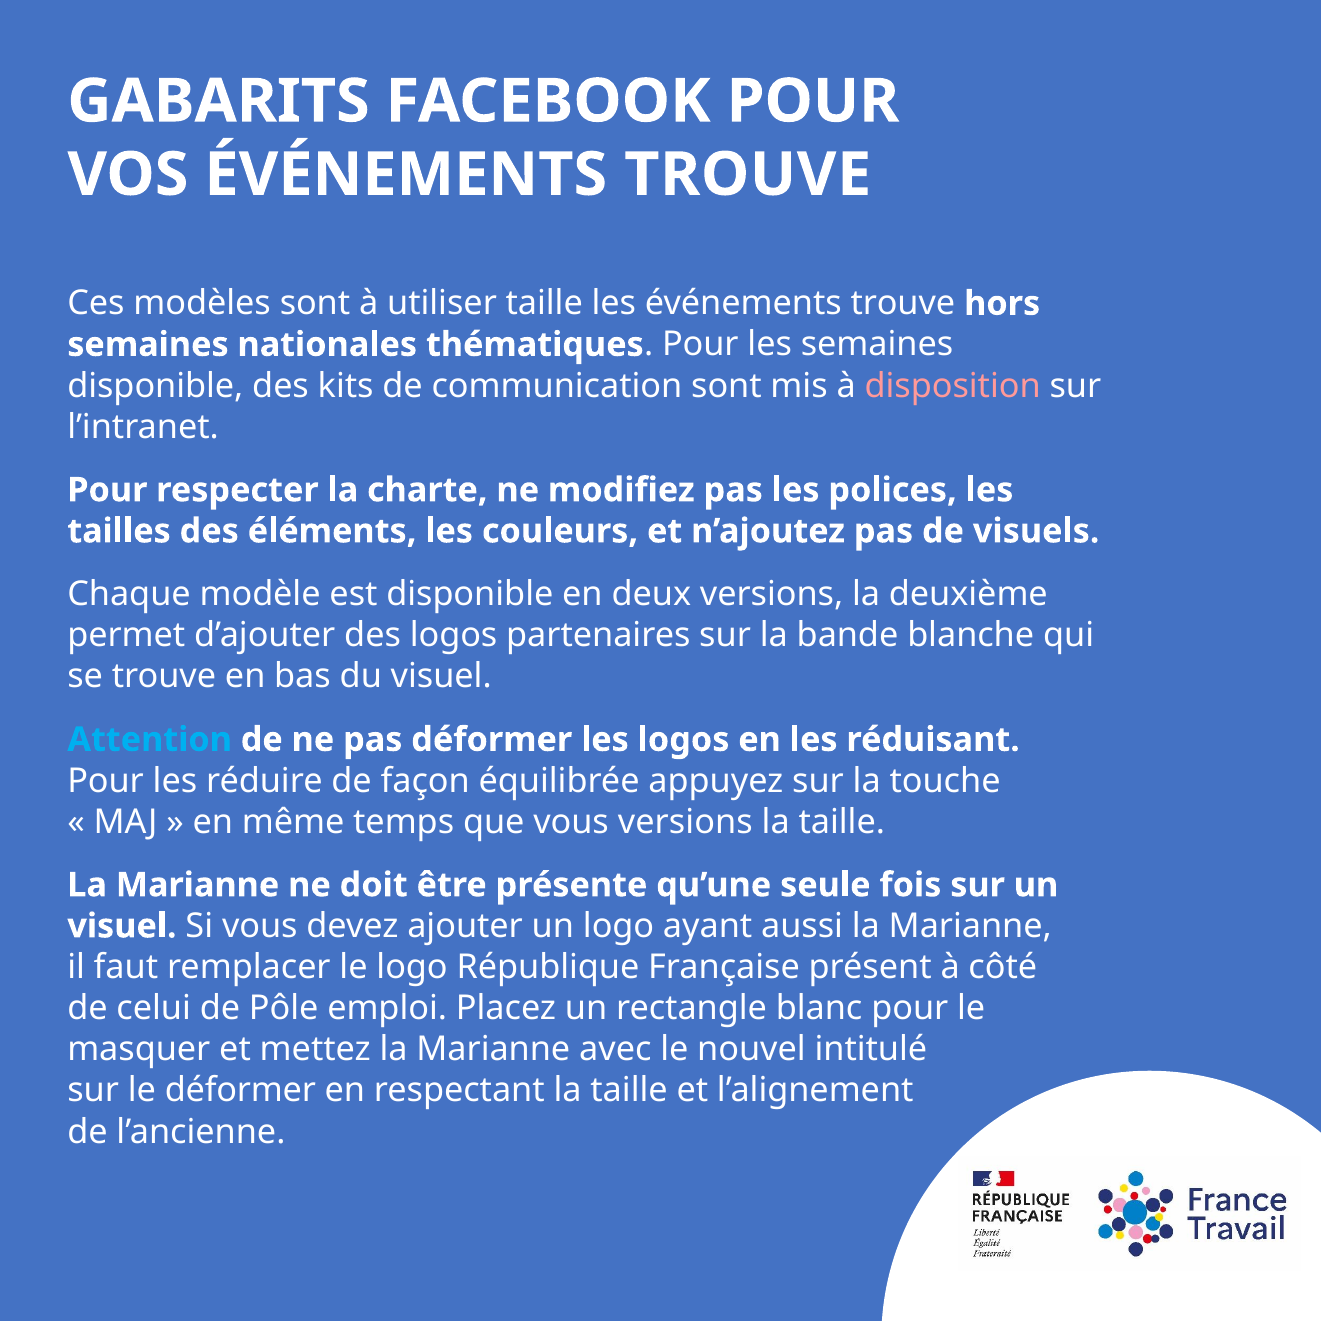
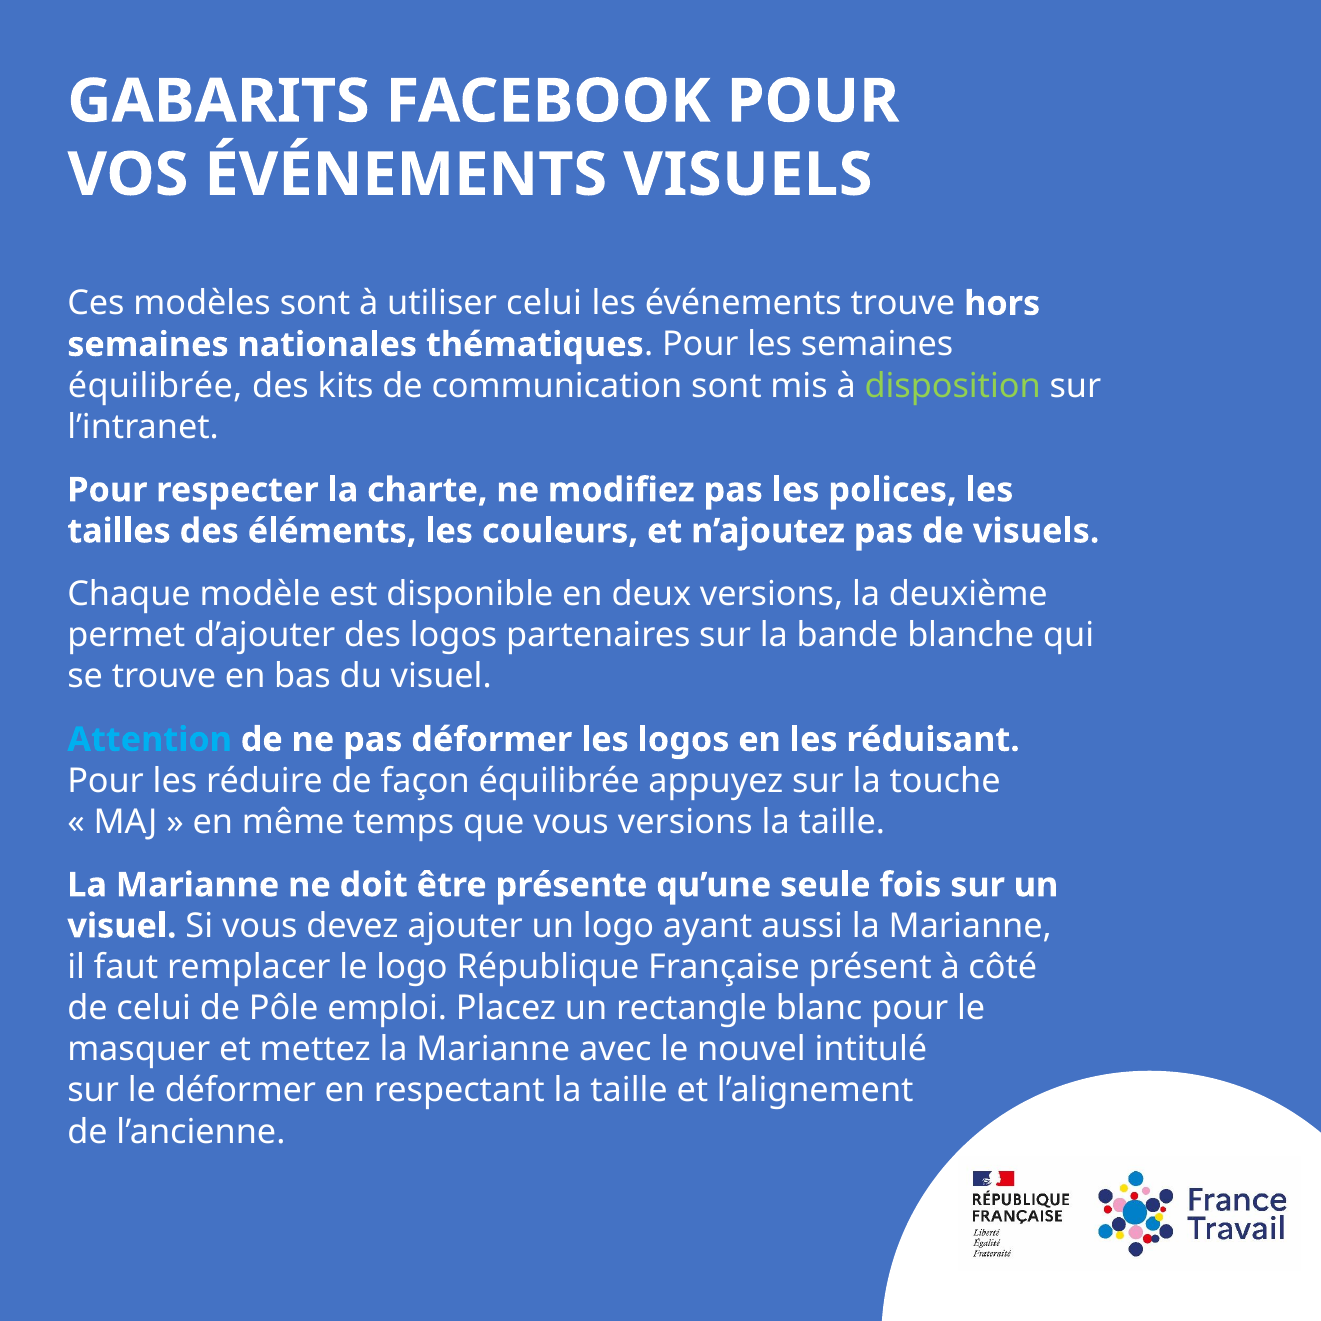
VOS ÉVÉNEMENTS TROUVE: TROUVE -> VISUELS (748, 175)
utiliser taille: taille -> celui (544, 304)
disponible: disponible -> équilibrée (155, 386)
disposition colour: pink -> light green (953, 386)
